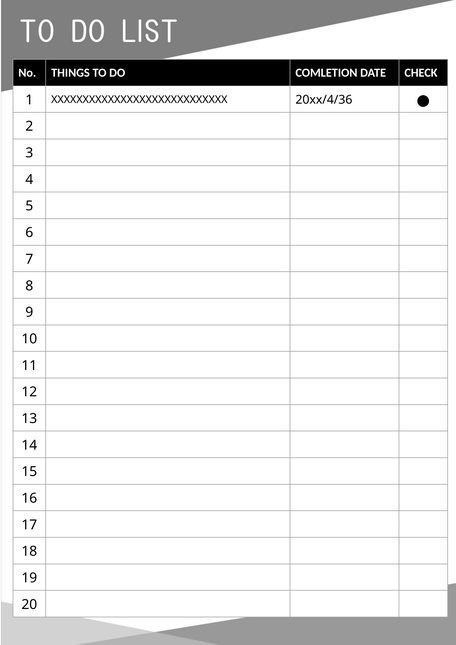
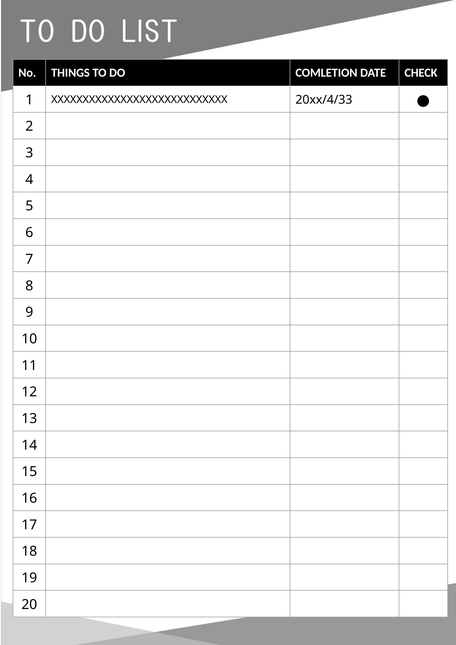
20xx/4/36: 20xx/4/36 -> 20xx/4/33 (324, 100)
